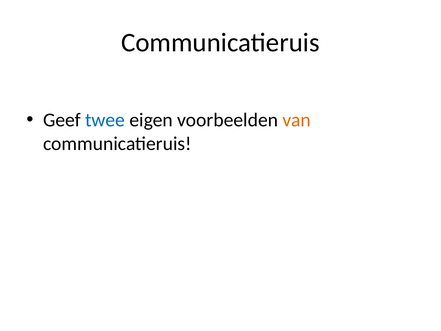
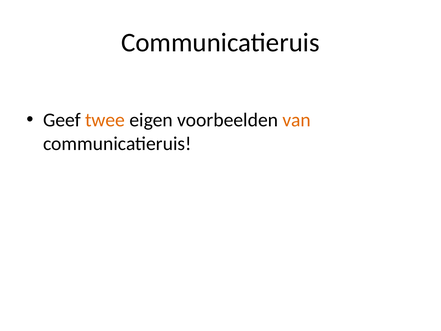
twee colour: blue -> orange (105, 120)
